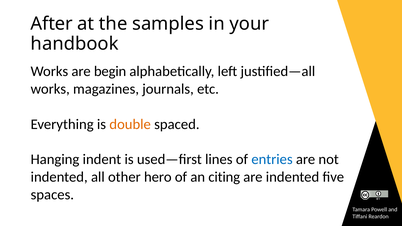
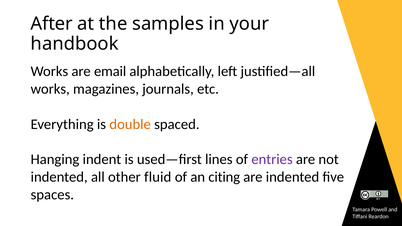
begin: begin -> email (110, 72)
entries colour: blue -> purple (272, 159)
hero: hero -> fluid (158, 177)
